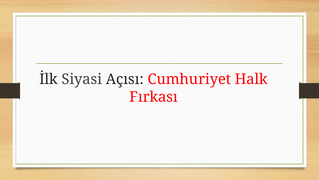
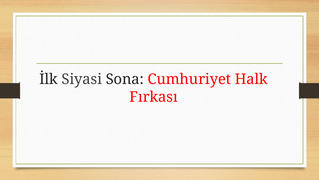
Açısı: Açısı -> Sona (125, 79)
